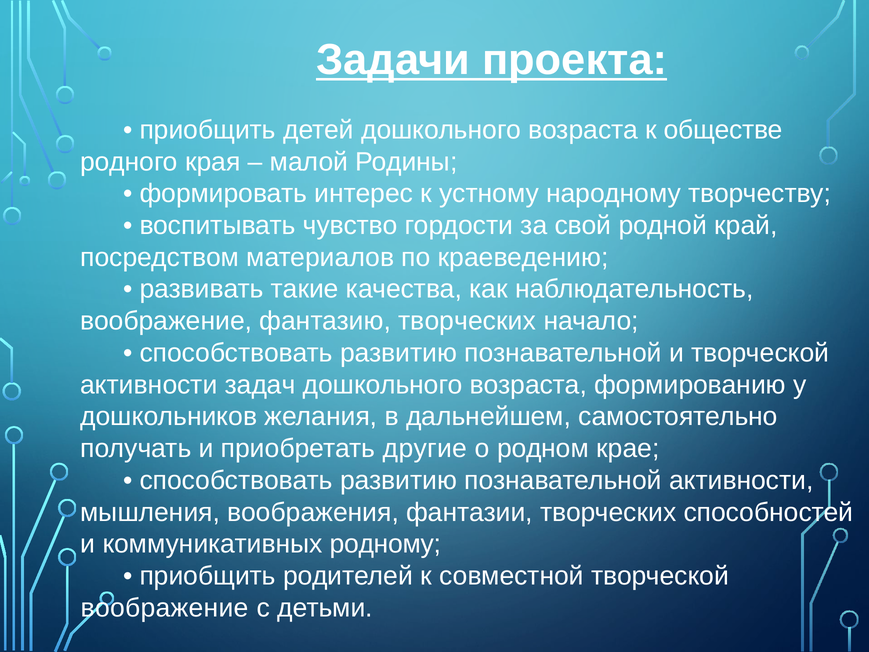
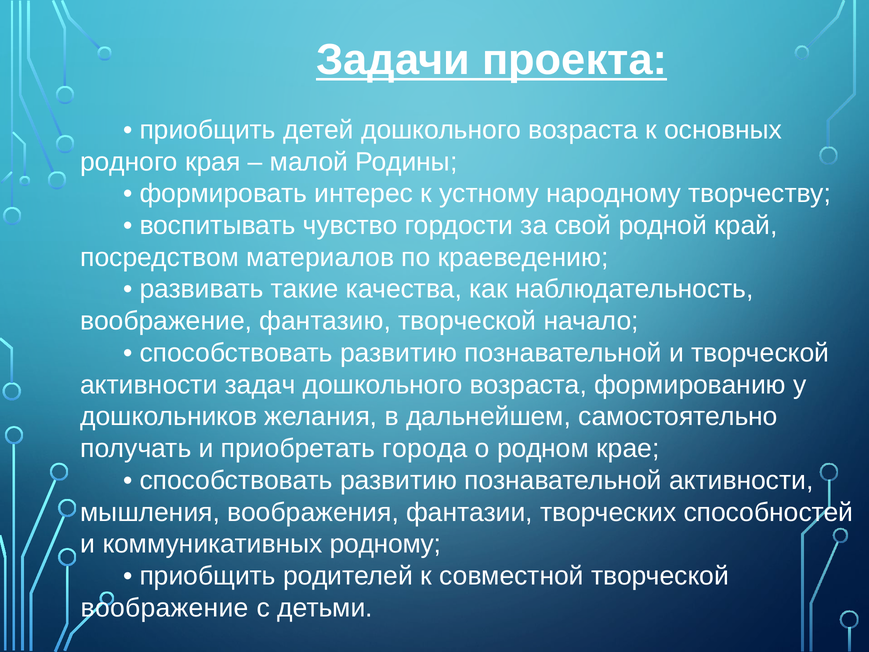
обществе: обществе -> основных (723, 130)
фантазию творческих: творческих -> творческой (467, 321)
другие: другие -> города (425, 448)
